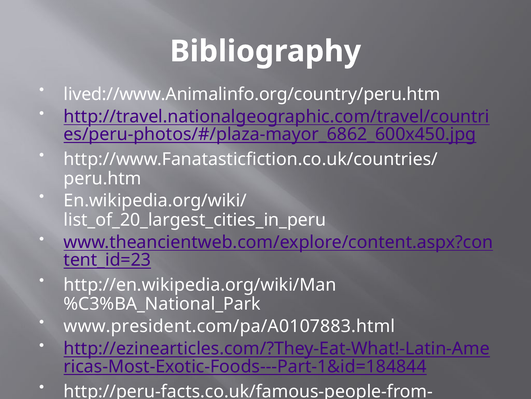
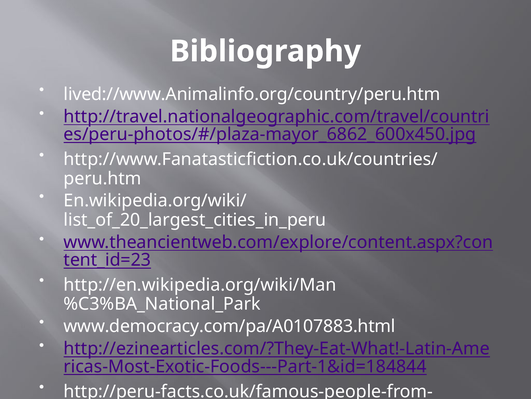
www.president.com/pa/A0107883.html: www.president.com/pa/A0107883.html -> www.democracy.com/pa/A0107883.html (230, 326)
